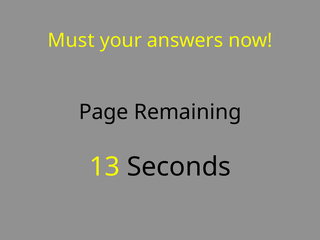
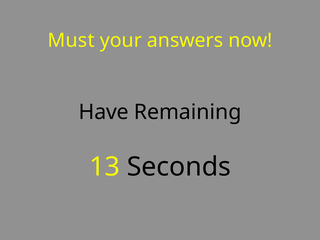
Page: Page -> Have (104, 112)
